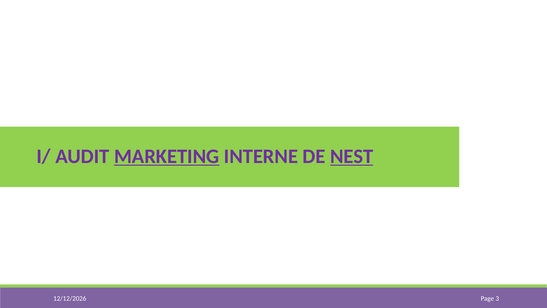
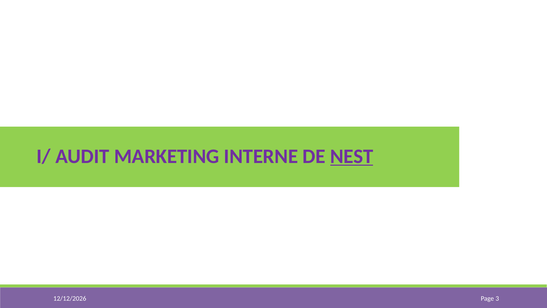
MARKETING underline: present -> none (167, 156)
